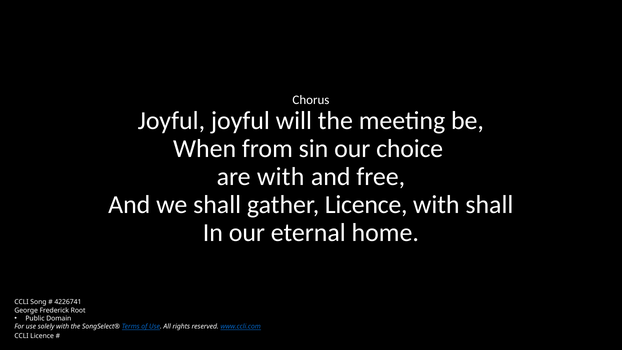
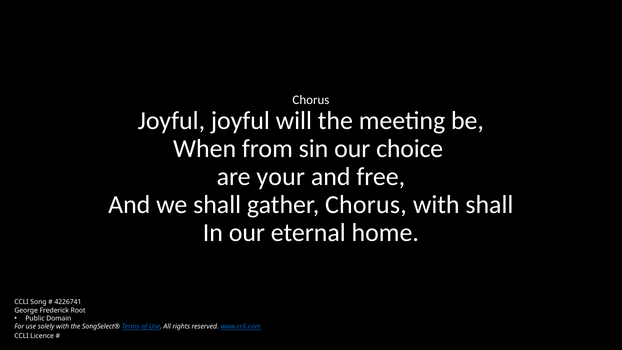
are with: with -> your (281, 177)
gather Licence: Licence -> Chorus (366, 205)
